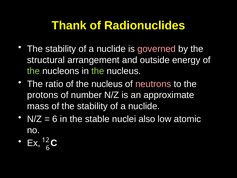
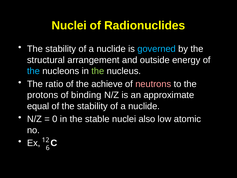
Thank: Thank -> Nuclei (69, 26)
governed colour: pink -> light blue (157, 49)
the colour: light green -> light blue (33, 71)
of the nucleus: nucleus -> achieve (107, 84)
number: number -> binding (86, 95)
mass: mass -> equal (38, 106)
6: 6 -> 0 (55, 119)
